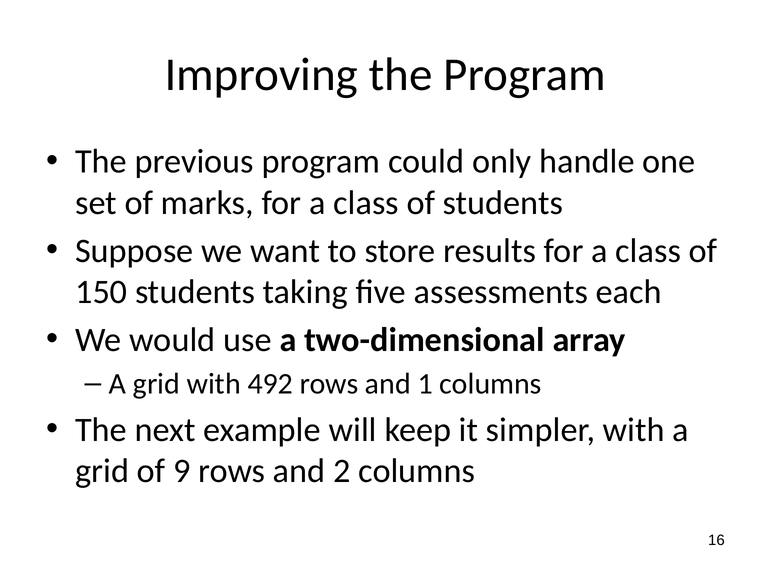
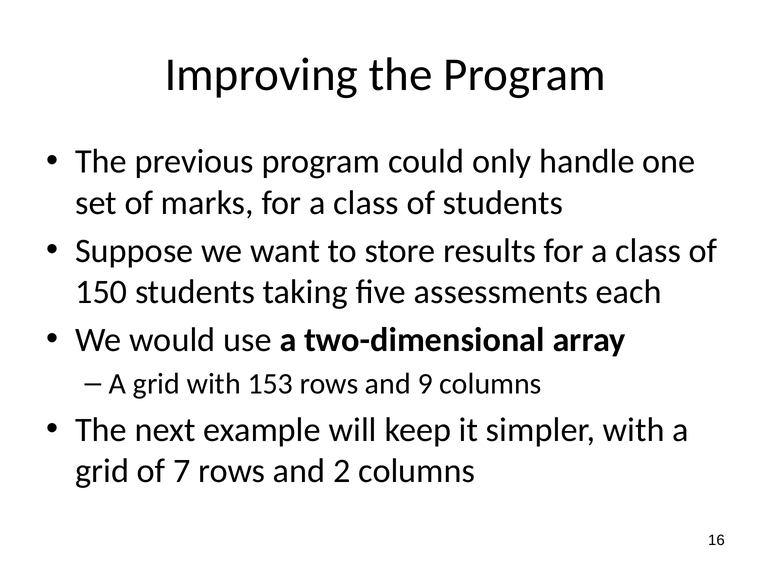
492: 492 -> 153 (270, 384)
1: 1 -> 9 (425, 384)
9: 9 -> 7 (182, 471)
